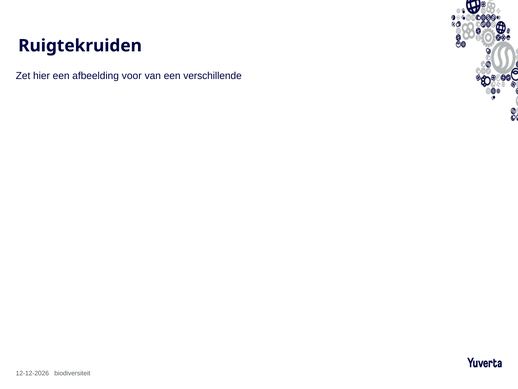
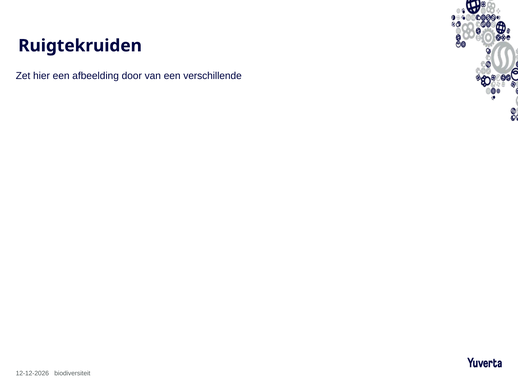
voor: voor -> door (132, 76)
